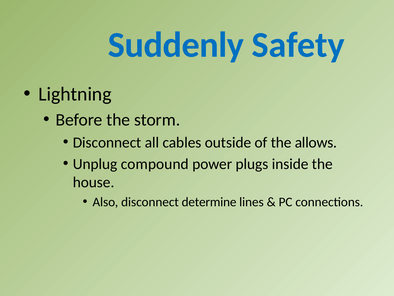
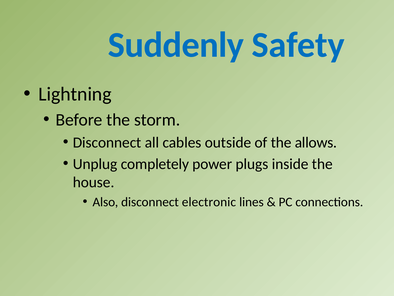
compound: compound -> completely (155, 164)
determine: determine -> electronic (209, 202)
